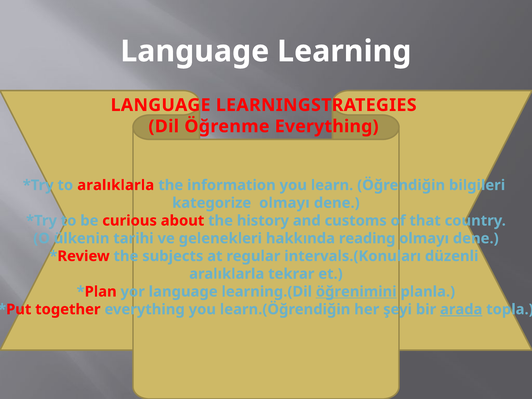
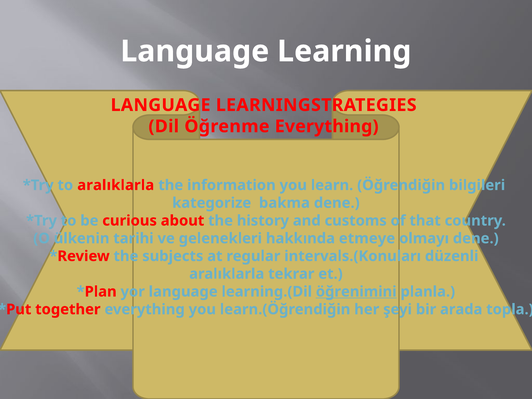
kategorize olmayı: olmayı -> bakma (284, 203)
reading: reading -> etmeye (367, 238)
arada underline: present -> none (461, 309)
